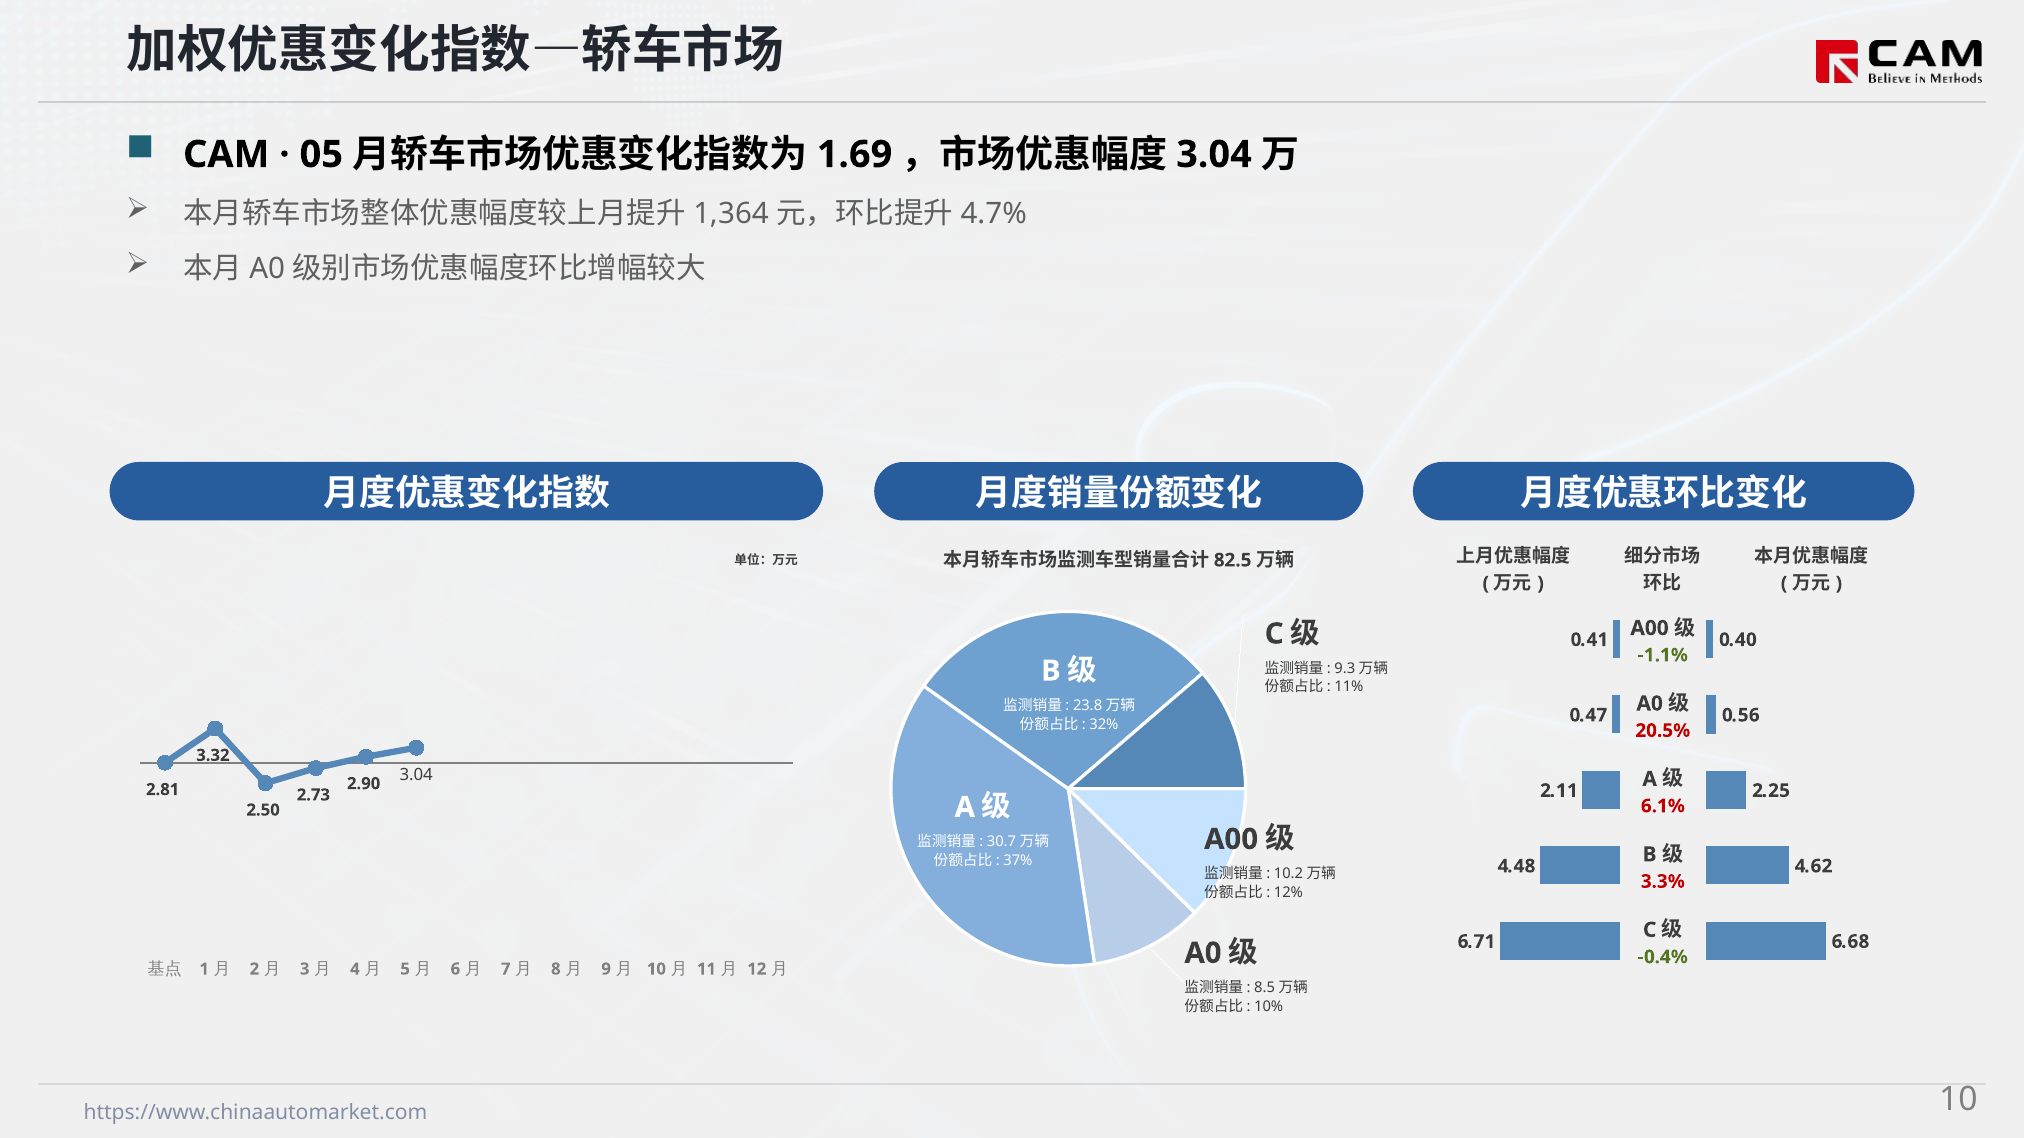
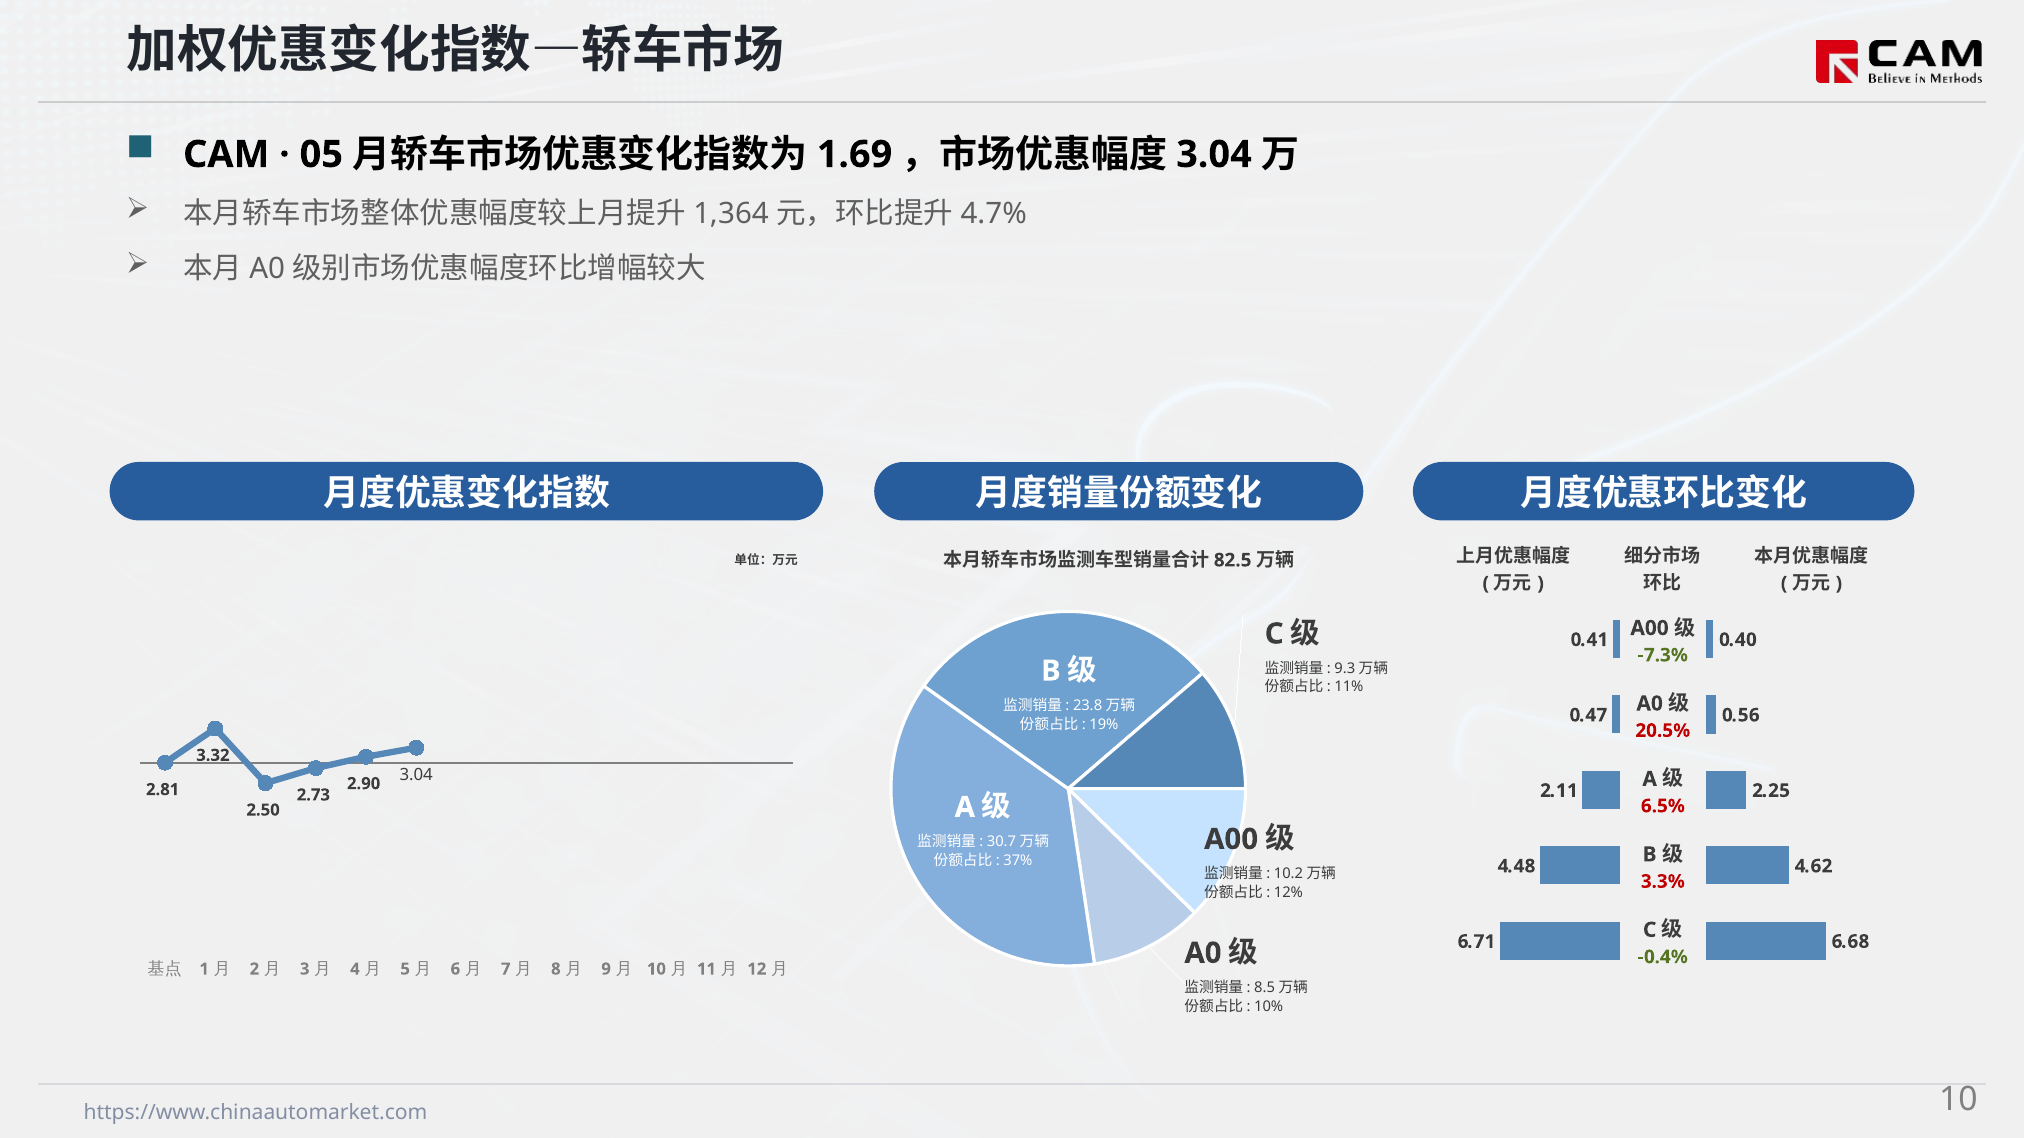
-1.1%: -1.1% -> -7.3% (1663, 655)
32%: 32% -> 19% (1104, 725)
6.1%: 6.1% -> 6.5% (1663, 806)
